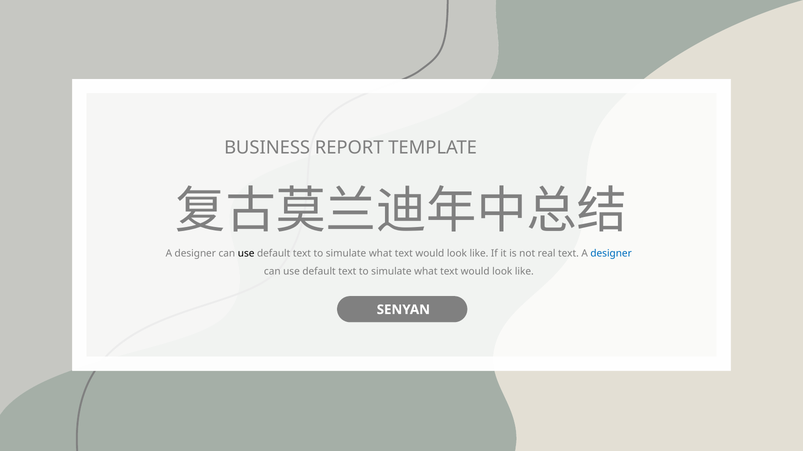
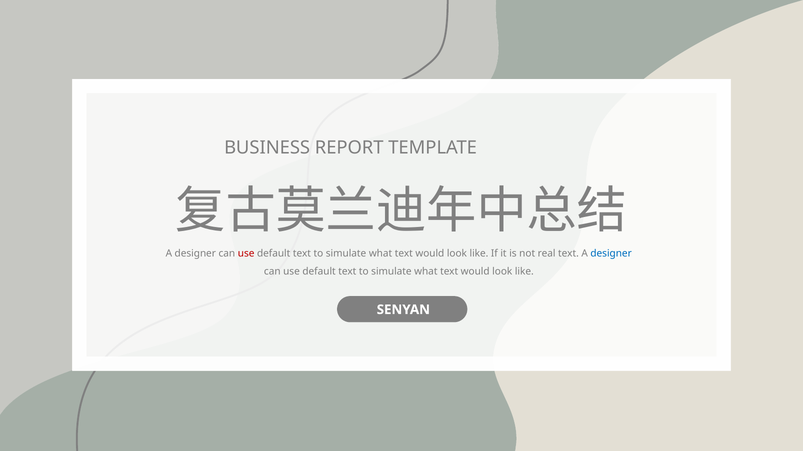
use colour: black -> red (246, 254)
